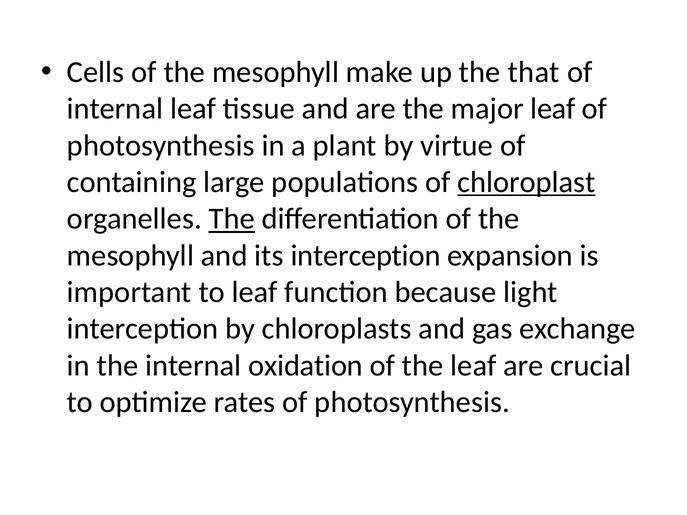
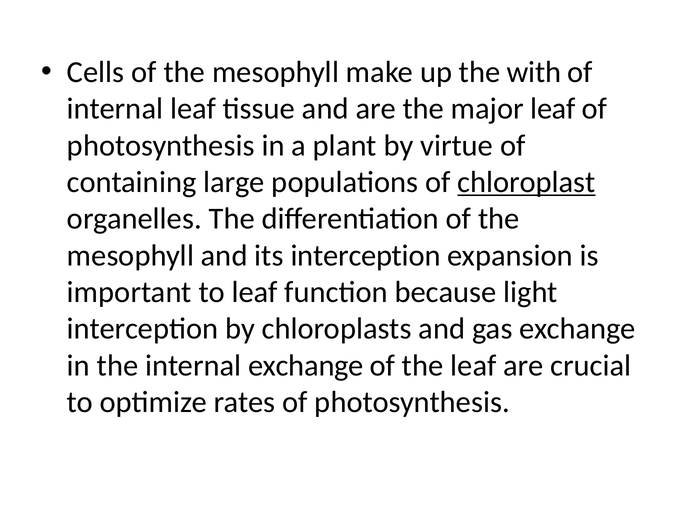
that: that -> with (534, 72)
The underline: present -> none (232, 219)
internal oxidation: oxidation -> exchange (306, 366)
